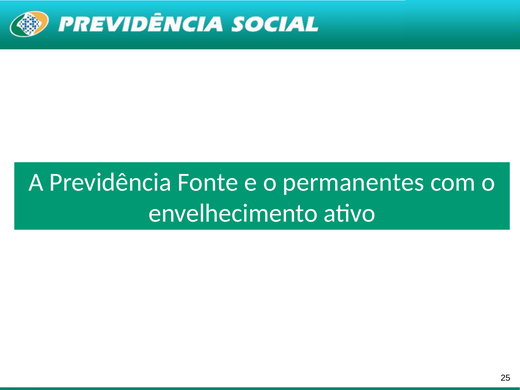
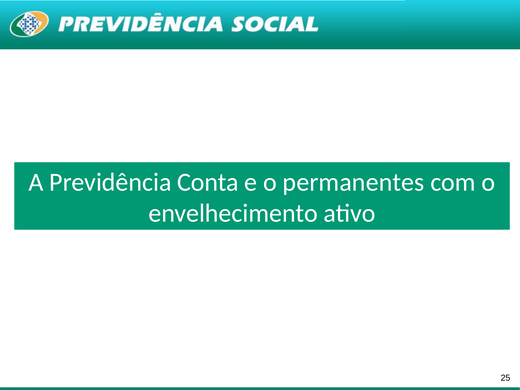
Fonte: Fonte -> Conta (208, 182)
